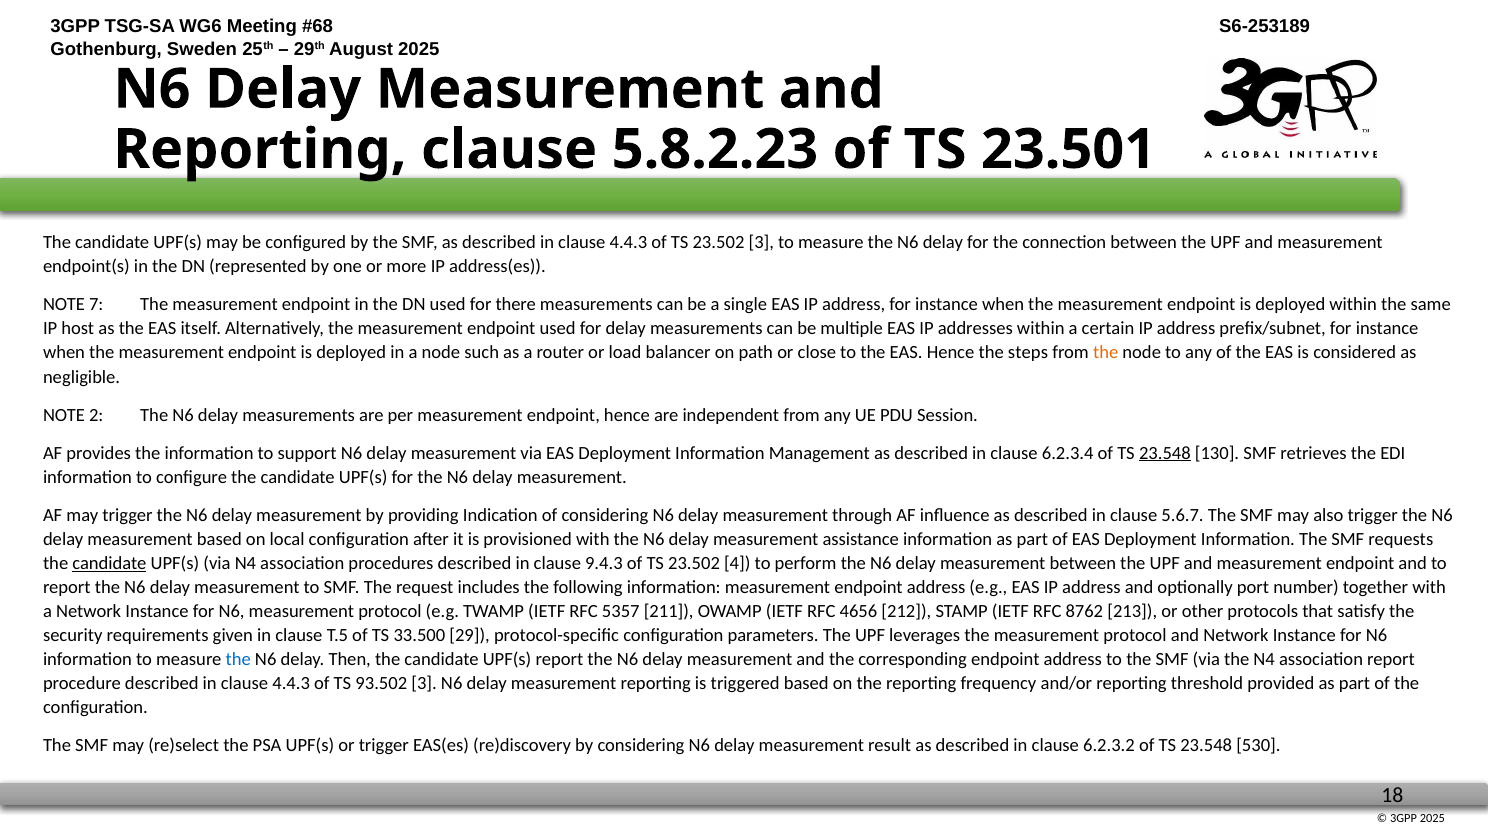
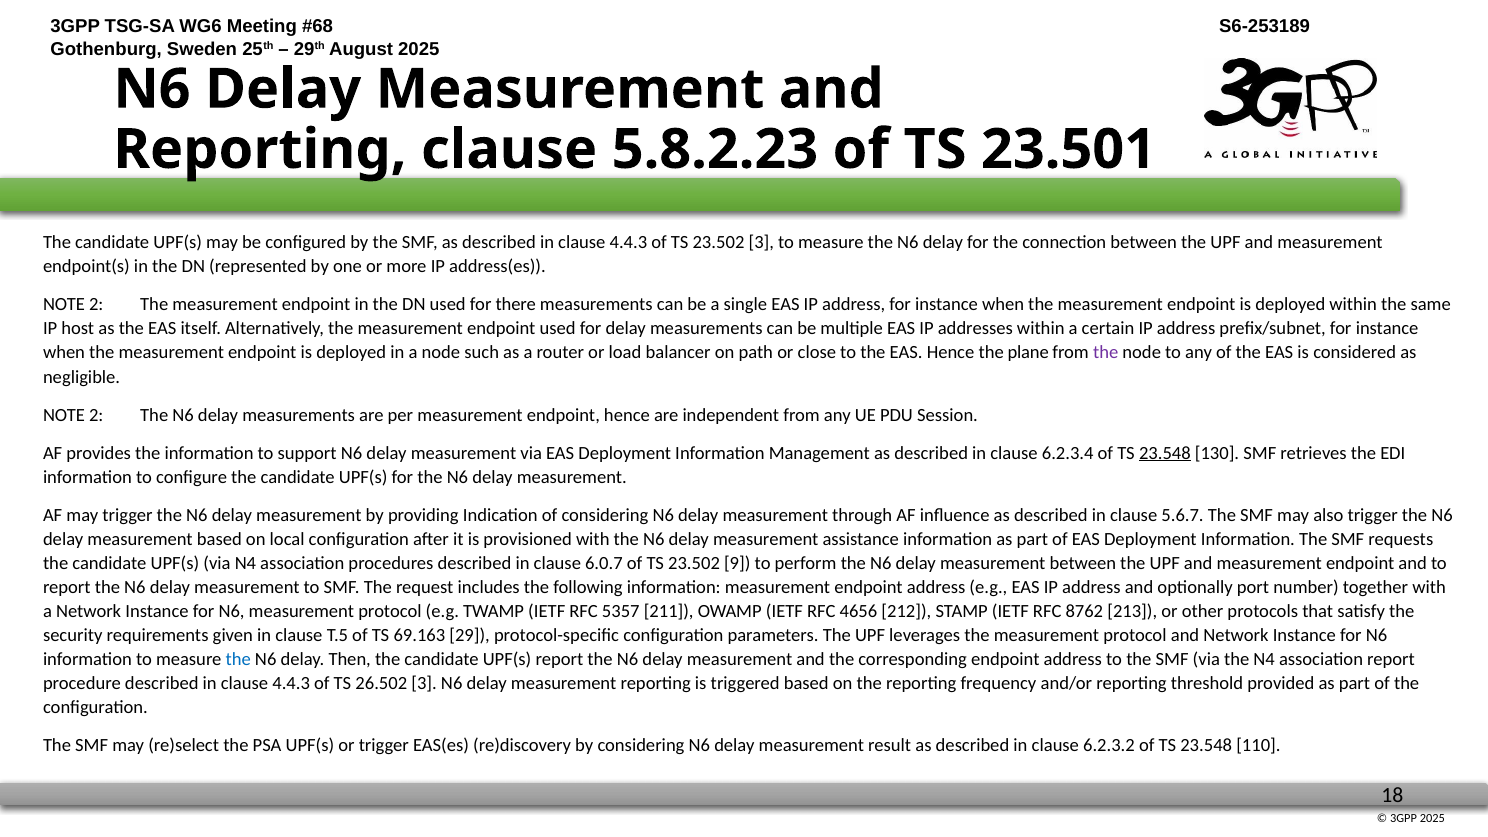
7: 7 -> 2 (96, 305)
steps: steps -> plane (1028, 353)
the colour: orange -> purple (1106, 353)
candidate underline: present -> none (109, 563)
9.4.3: 9.4.3 -> 6.0.7 (604, 563)
4: 4 -> 9 (737, 563)
33.500: 33.500 -> 69.163 (419, 635)
93.502: 93.502 -> 26.502 (381, 684)
530: 530 -> 110 (1258, 746)
